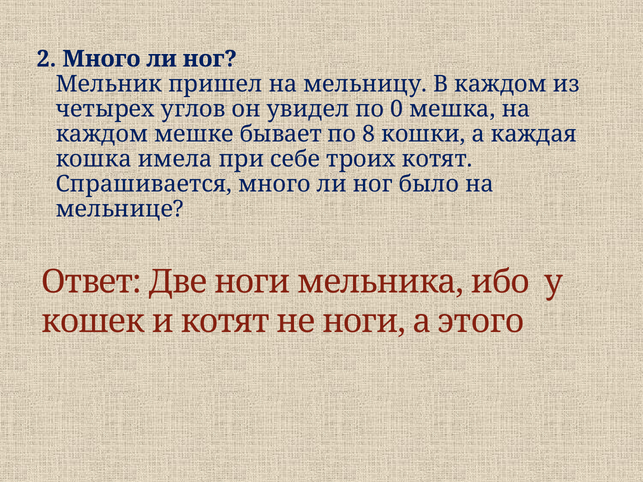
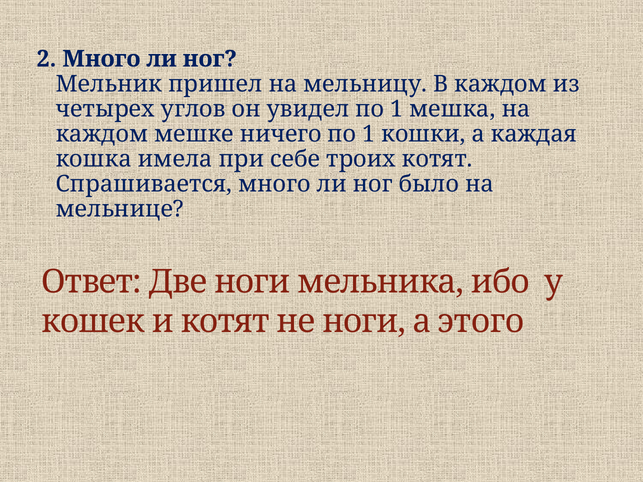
увидел по 0: 0 -> 1 (397, 109)
бывает: бывает -> ничего (281, 134)
8: 8 -> 1 (369, 134)
